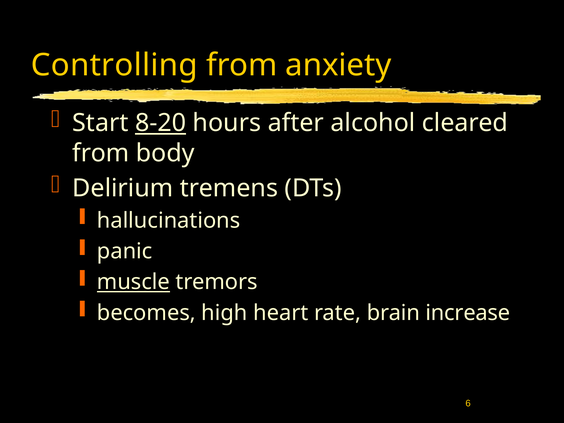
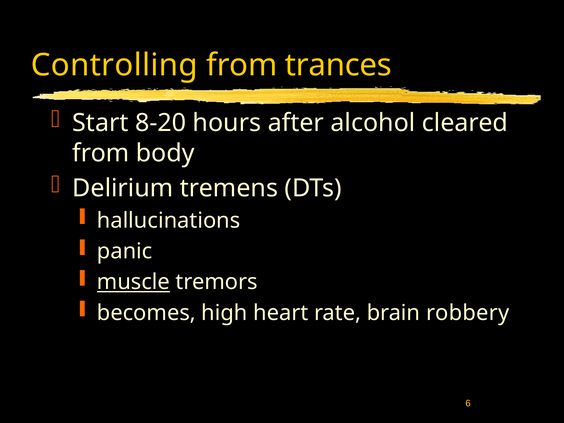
anxiety: anxiety -> trances (338, 65)
8-20 underline: present -> none (161, 123)
increase: increase -> robbery (468, 313)
